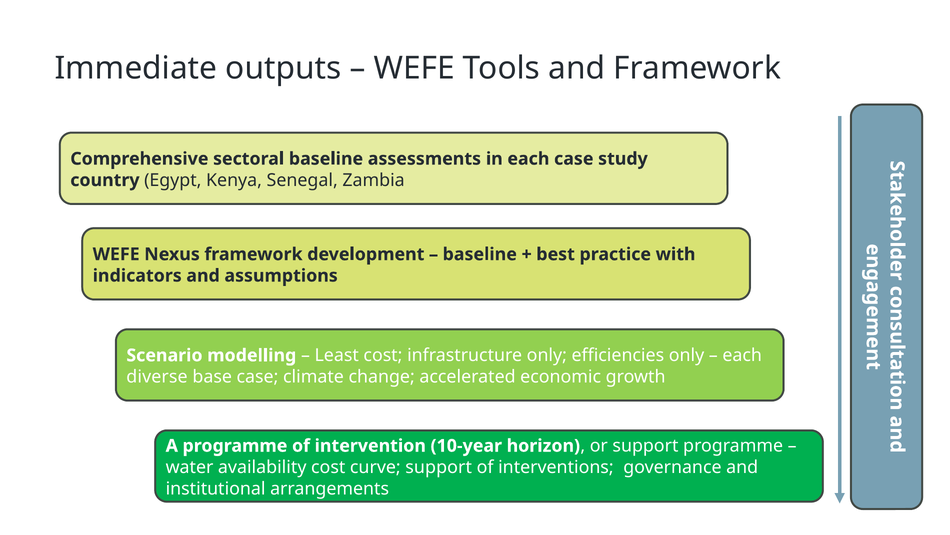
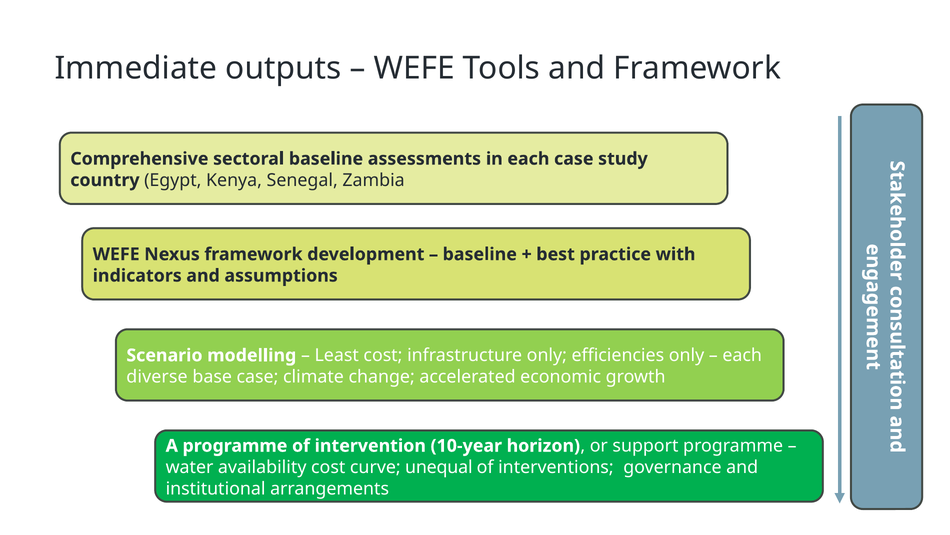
curve support: support -> unequal (439, 467)
